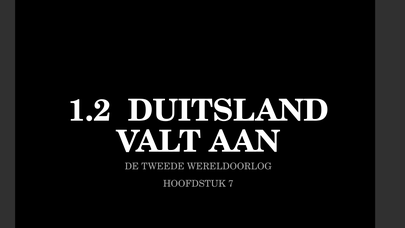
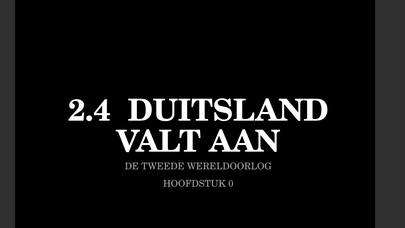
1.2: 1.2 -> 2.4 (90, 111)
7: 7 -> 0 (231, 184)
